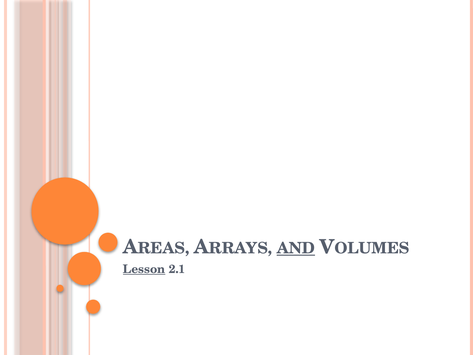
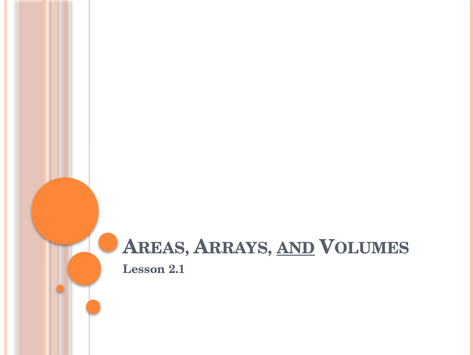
Lesson underline: present -> none (144, 269)
